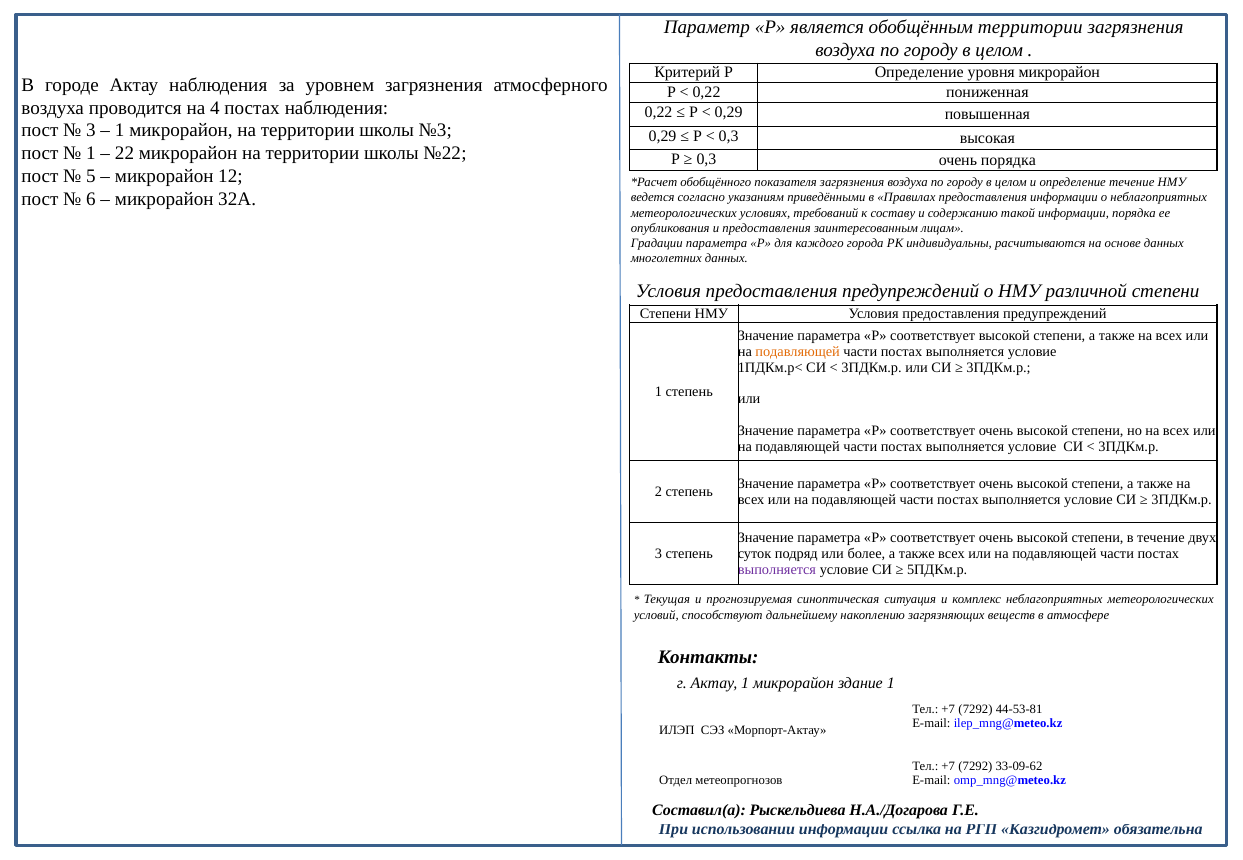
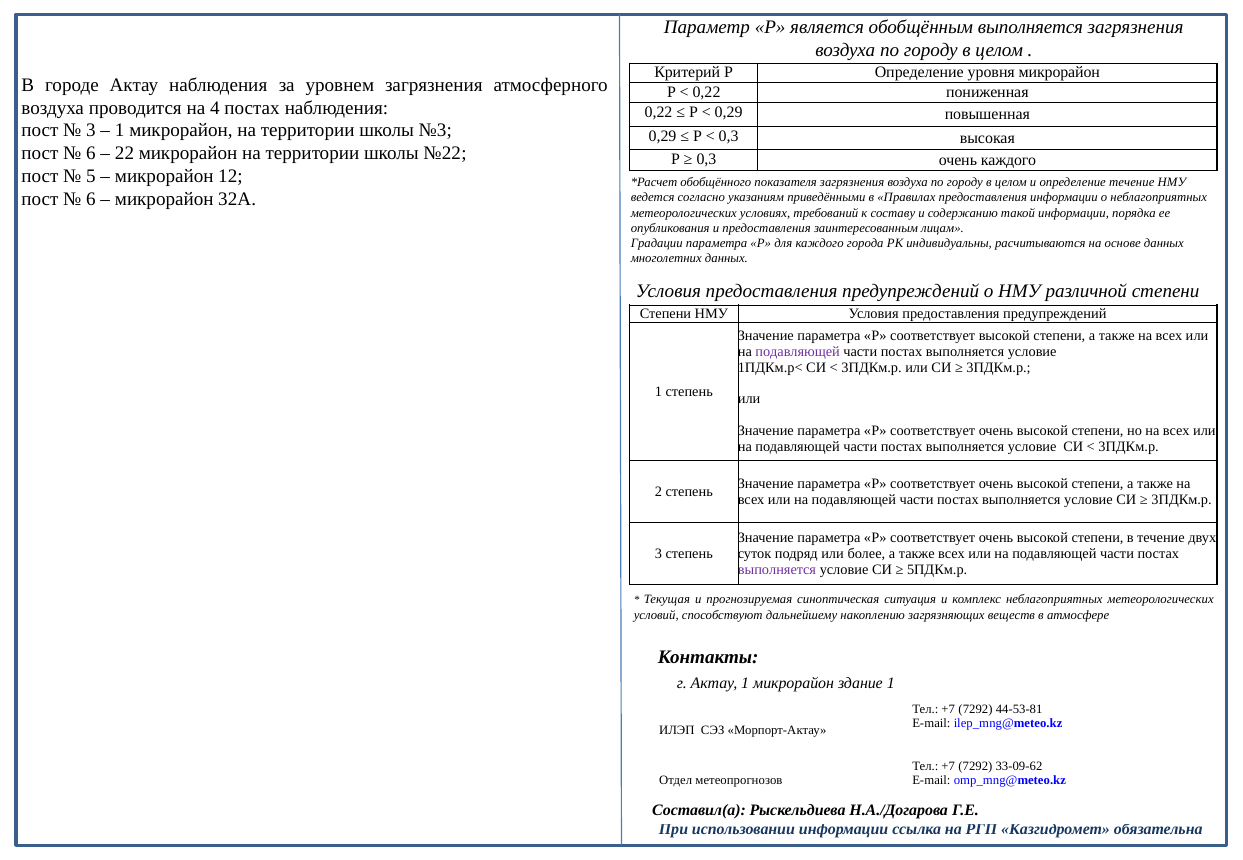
обобщённым территории: территории -> выполняется (1030, 27)
1: 1 -> 6 (91, 154)
очень порядка: порядка -> каждого (1009, 160)
подавляющей colour: orange -> purple (798, 352)
